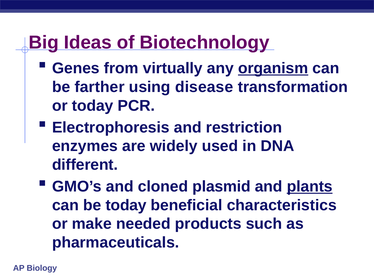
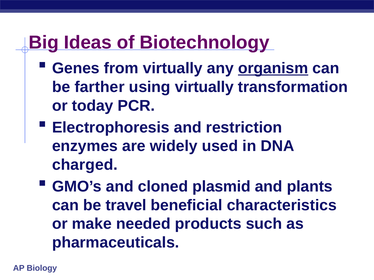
using disease: disease -> virtually (204, 87)
different: different -> charged (85, 165)
plants underline: present -> none (310, 187)
be today: today -> travel (126, 206)
